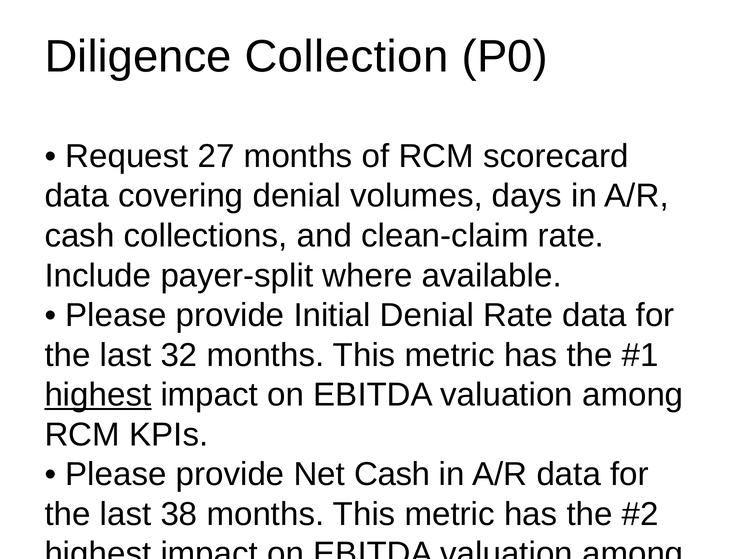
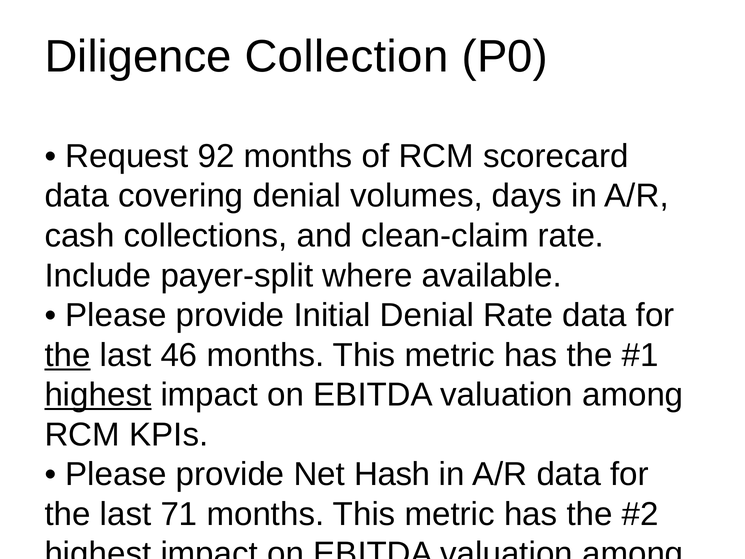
27: 27 -> 92 (216, 156)
the underline: none -> present (68, 355)
32: 32 -> 46 (179, 355)
Net Cash: Cash -> Hash (392, 474)
38: 38 -> 71 (179, 514)
